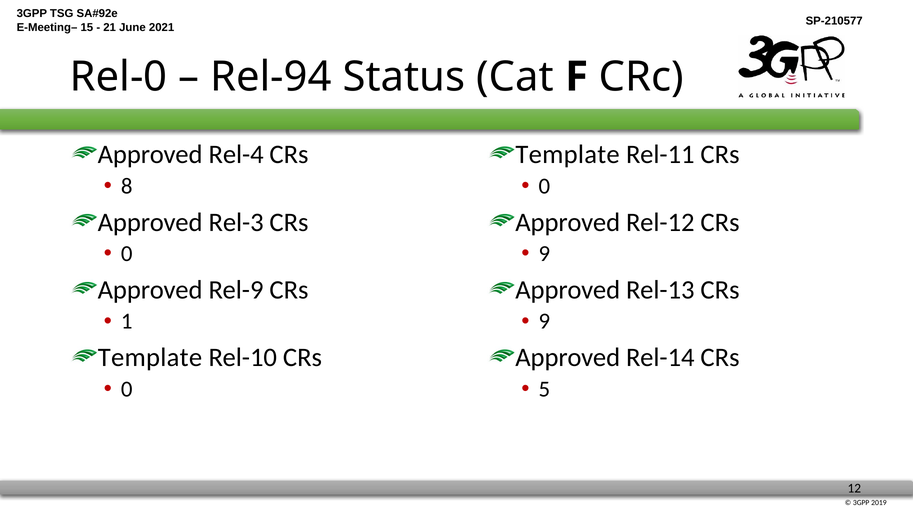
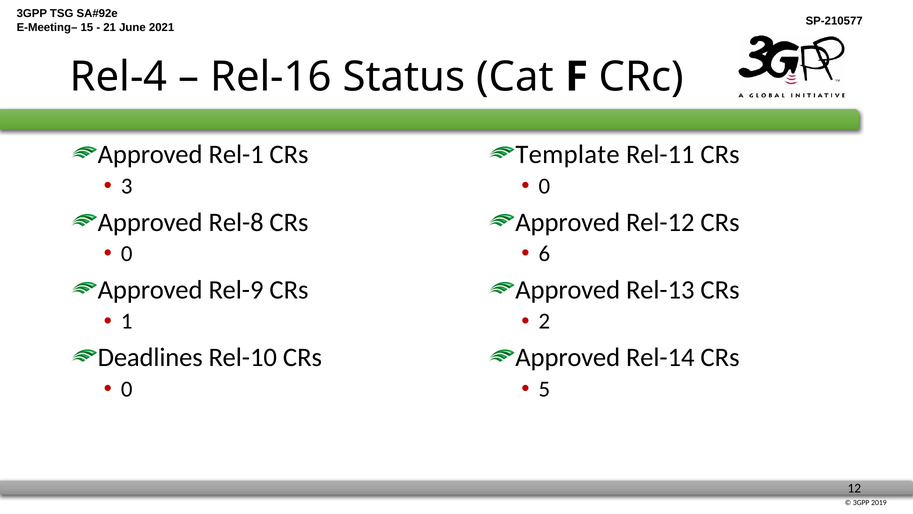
Rel-0: Rel-0 -> Rel-4 (119, 77)
Rel-94: Rel-94 -> Rel-16 (271, 77)
Rel-4: Rel-4 -> Rel-1 (236, 154)
8: 8 -> 3 (127, 186)
Rel-3: Rel-3 -> Rel-8 (236, 222)
9: 9 -> 6 (544, 254)
9: 9 -> 2 (544, 321)
Template: Template -> Deadlines (150, 357)
